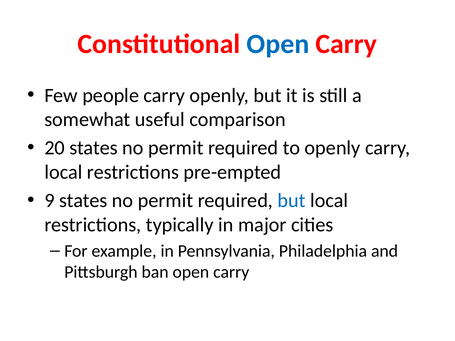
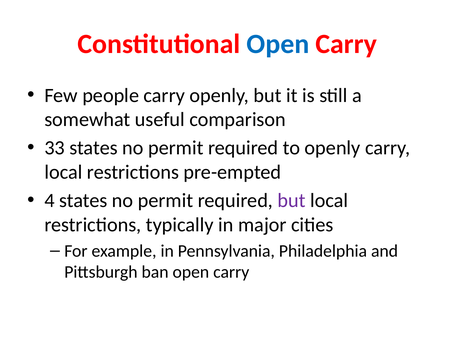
20: 20 -> 33 (55, 148)
9: 9 -> 4 (49, 201)
but colour: blue -> purple (292, 201)
